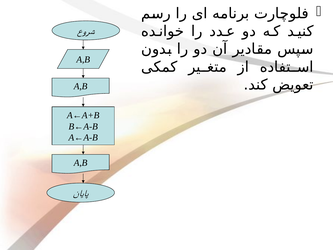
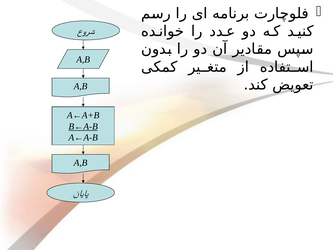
B←A-B underline: none -> present (83, 126)
